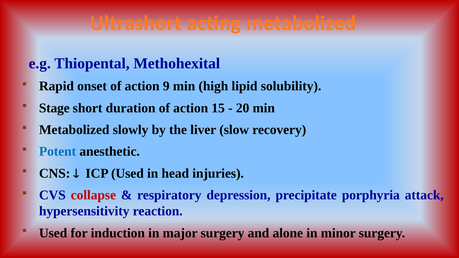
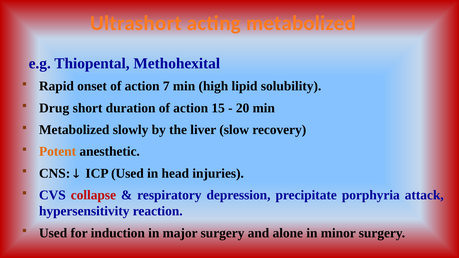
9: 9 -> 7 (166, 86)
Stage: Stage -> Drug (54, 108)
Potent colour: blue -> orange (58, 152)
